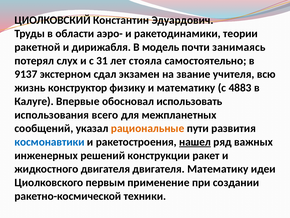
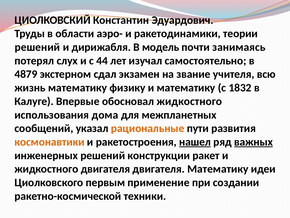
ракетной: ракетной -> решений (37, 47)
31: 31 -> 44 (102, 61)
стояла: стояла -> изучал (145, 61)
9137: 9137 -> 4879 (26, 74)
жизнь конструктор: конструктор -> математику (78, 88)
4883: 4883 -> 1832 (240, 88)
обосновал использовать: использовать -> жидкостного (189, 101)
всего: всего -> дома (105, 115)
космонавтики colour: blue -> orange (50, 142)
важных underline: none -> present (254, 142)
